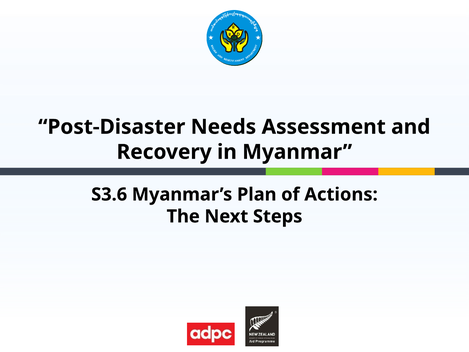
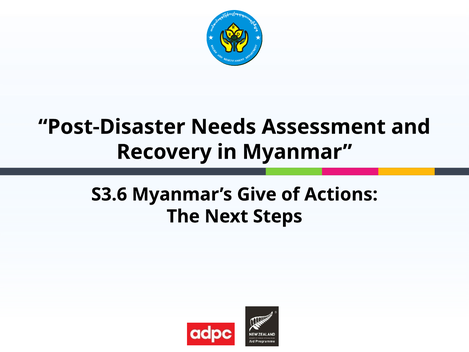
Plan: Plan -> Give (257, 194)
